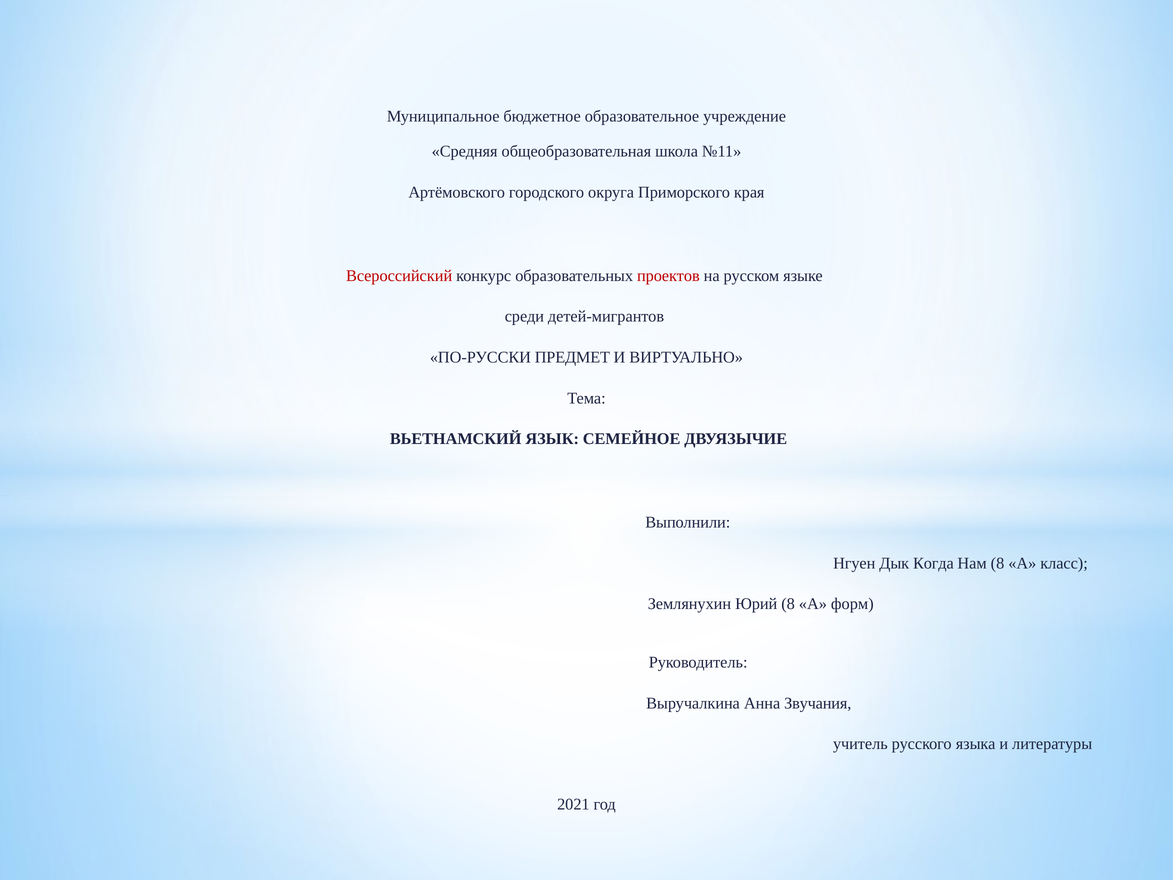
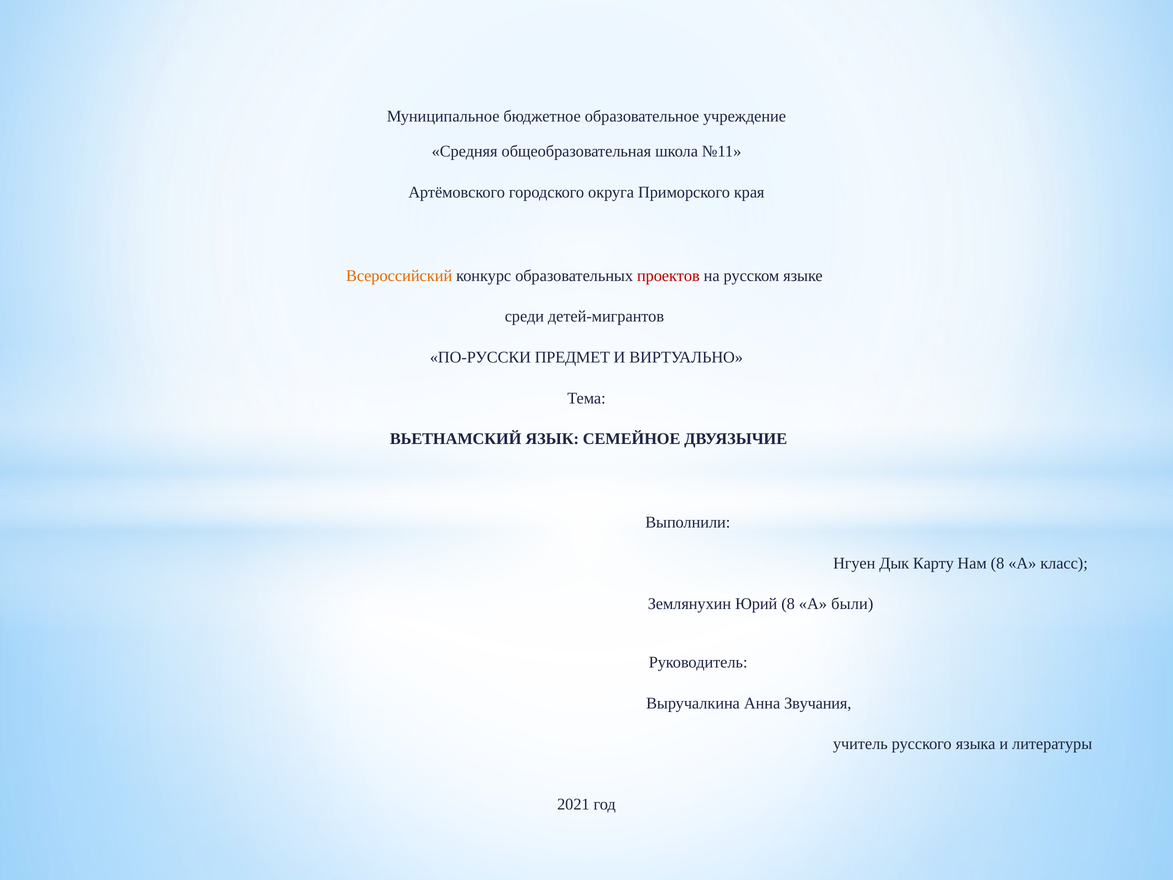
Всероссийский colour: red -> orange (399, 276)
Когда: Когда -> Карту (933, 563)
форм: форм -> были (852, 604)
